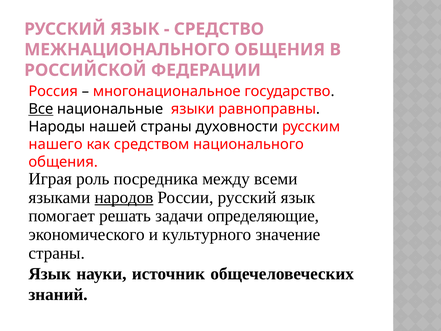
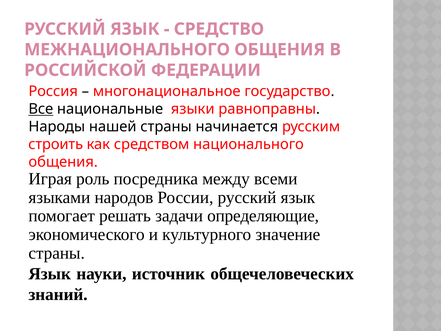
духовности: духовности -> начинается (237, 127)
нашего: нашего -> строить (56, 144)
народов underline: present -> none (124, 197)
